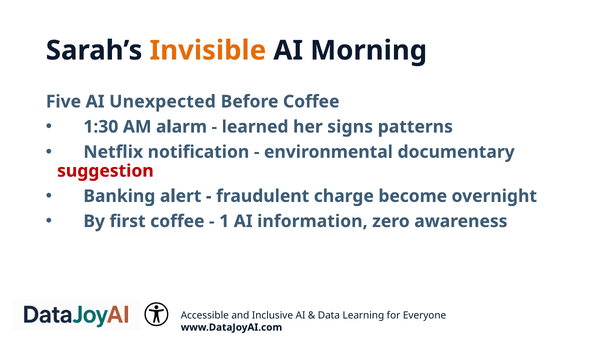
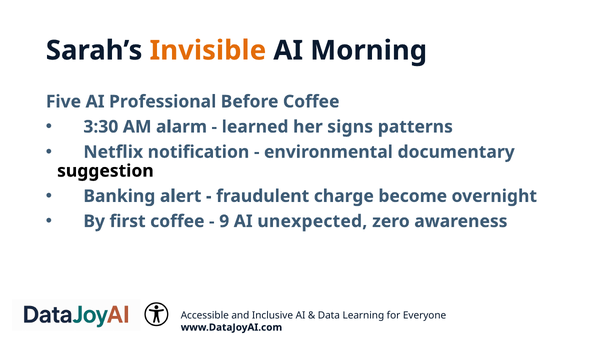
Unexpected: Unexpected -> Professional (163, 102)
1:30: 1:30 -> 3:30 (101, 127)
suggestion colour: red -> black (105, 171)
1: 1 -> 9 (224, 221)
information: information -> unexpected (312, 221)
